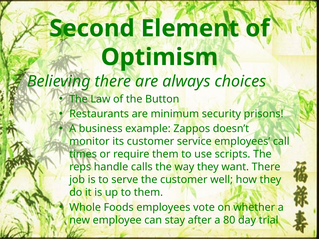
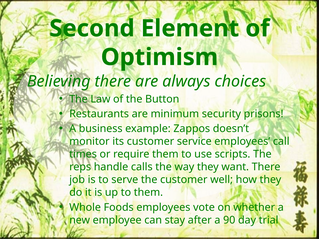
80: 80 -> 90 (229, 220)
